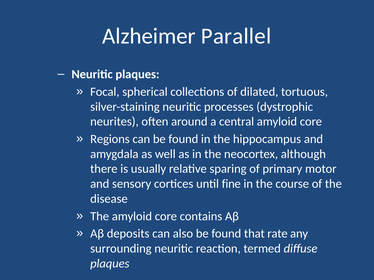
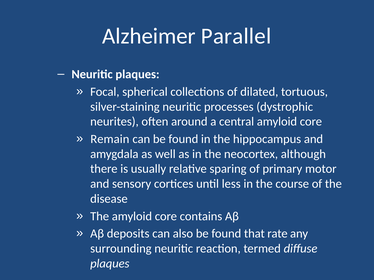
Regions: Regions -> Remain (110, 139)
fine: fine -> less (231, 184)
